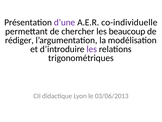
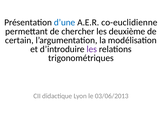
d’une colour: purple -> blue (65, 22)
co-individuelle: co-individuelle -> co-euclidienne (129, 22)
beaucoup: beaucoup -> deuxième (127, 31)
rédiger: rédiger -> certain (19, 40)
